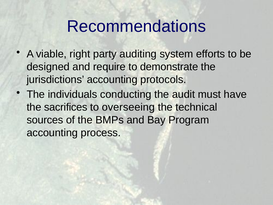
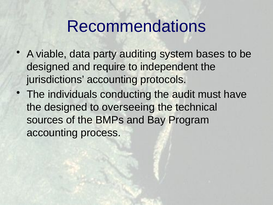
right: right -> data (80, 54)
efforts: efforts -> bases (210, 54)
demonstrate: demonstrate -> independent (169, 67)
the sacrifices: sacrifices -> designed (66, 107)
